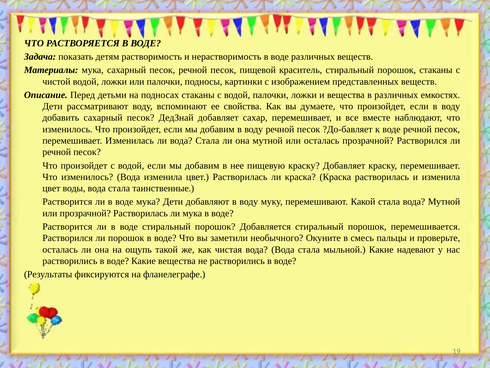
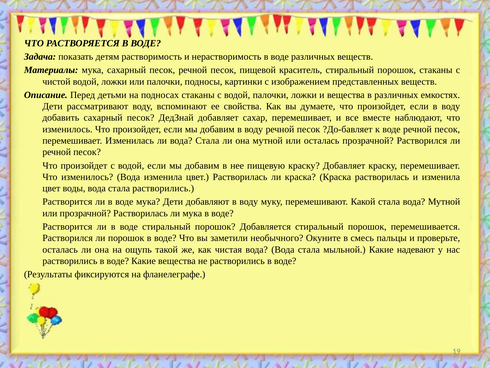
стала таинственные: таинственные -> растворились (163, 188)
